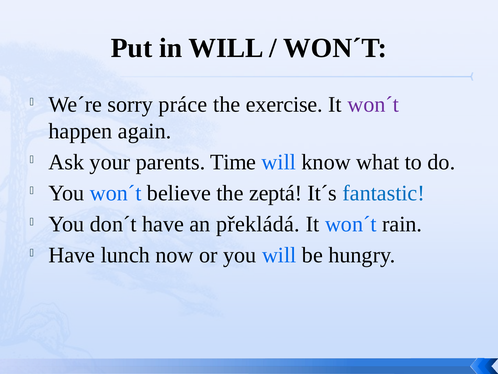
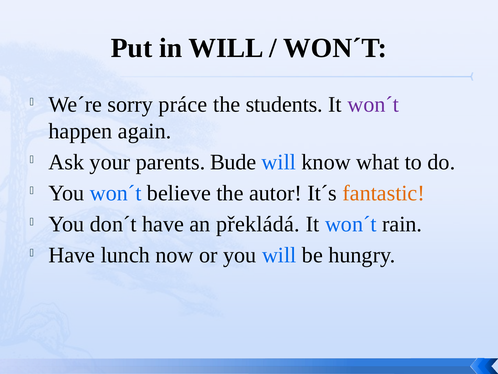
exercise: exercise -> students (284, 104)
Time: Time -> Bude (233, 162)
zeptá: zeptá -> autor (275, 193)
fantastic colour: blue -> orange (384, 193)
